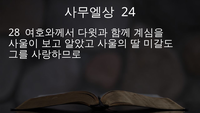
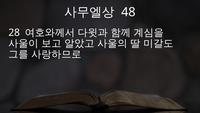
24: 24 -> 48 (128, 12)
